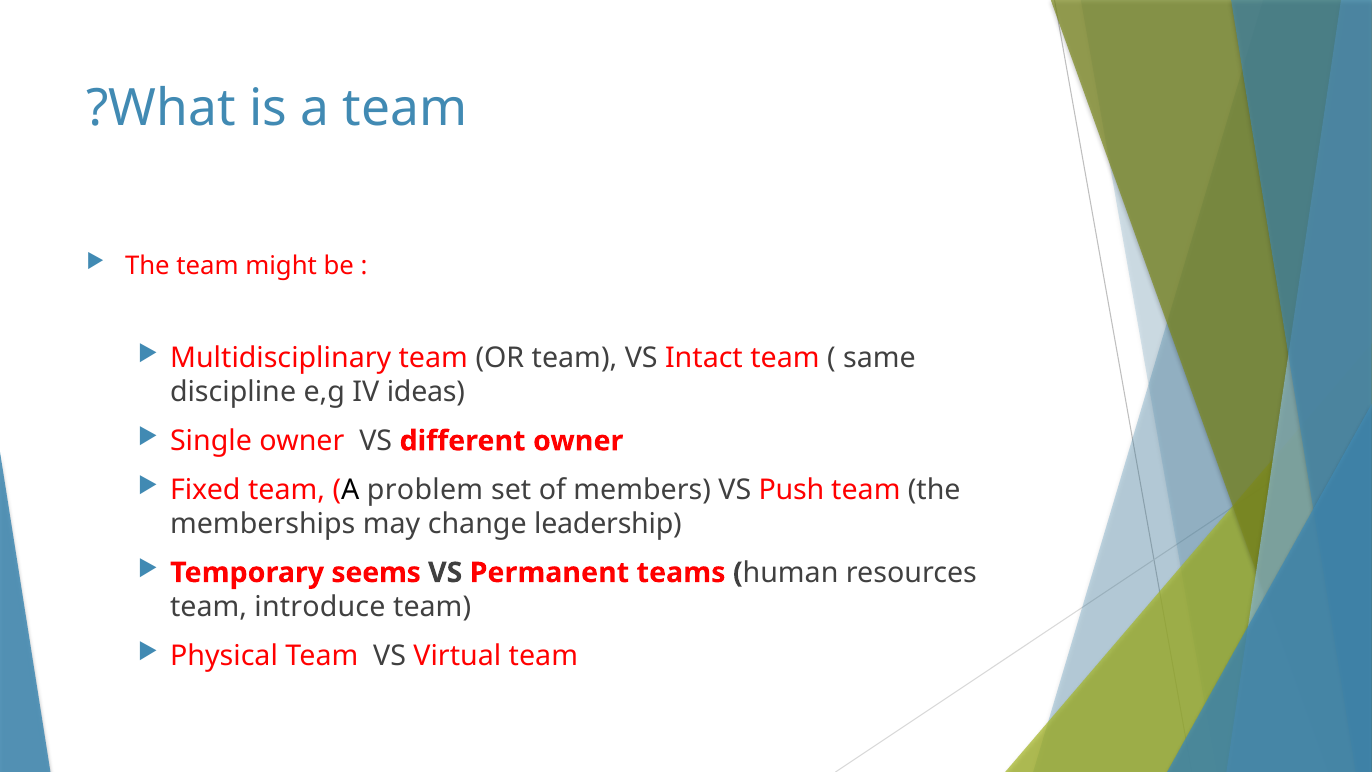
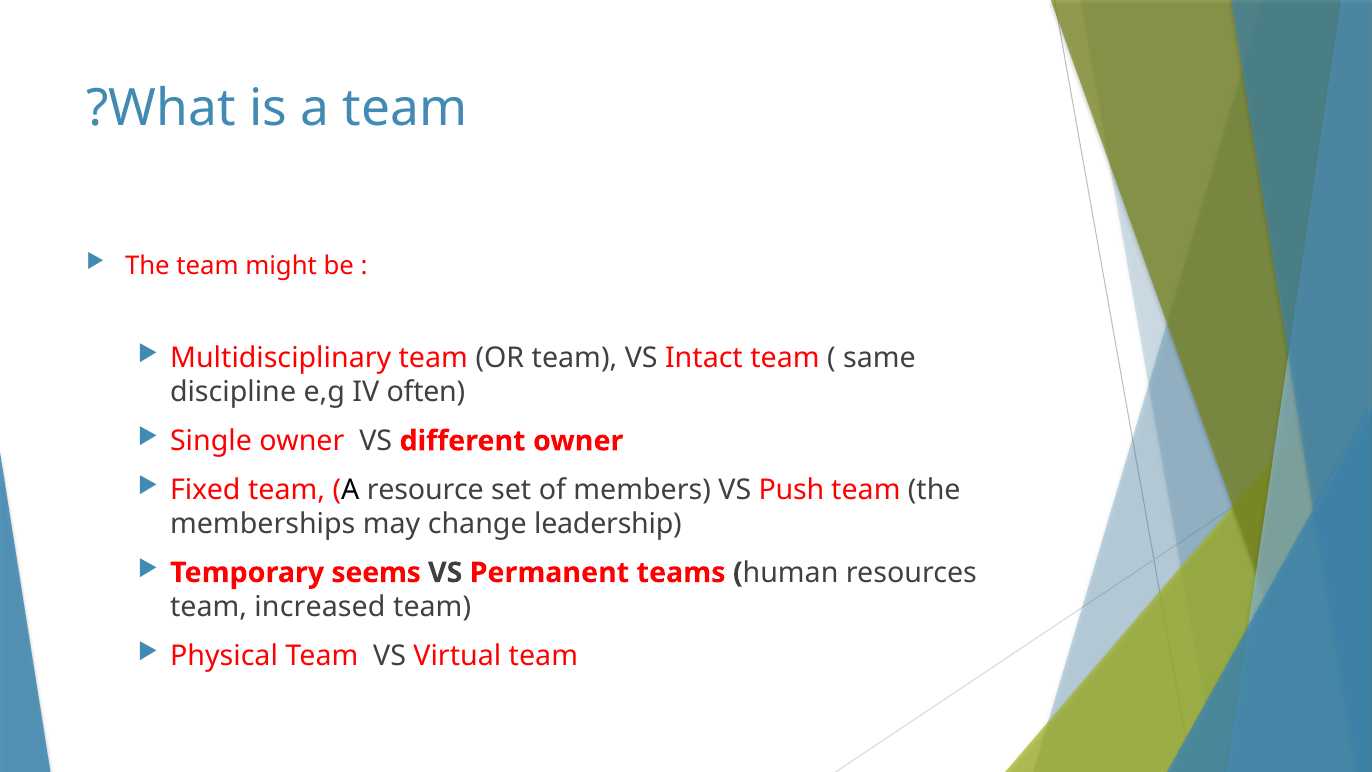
ideas: ideas -> often (426, 392)
problem: problem -> resource (425, 490)
introduce: introduce -> increased (320, 607)
